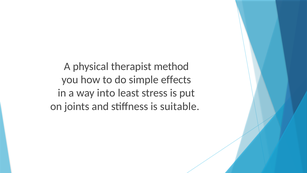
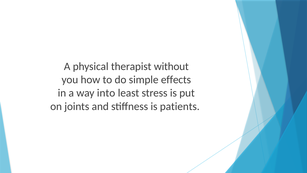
method: method -> without (171, 66)
suitable: suitable -> patients (180, 106)
